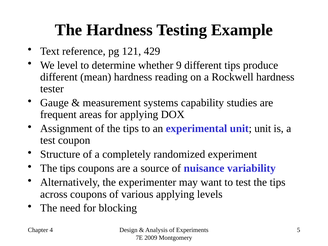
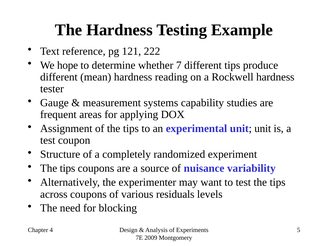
429: 429 -> 222 (152, 51)
level: level -> hope (68, 65)
9: 9 -> 7 (179, 65)
various applying: applying -> residuals (175, 194)
